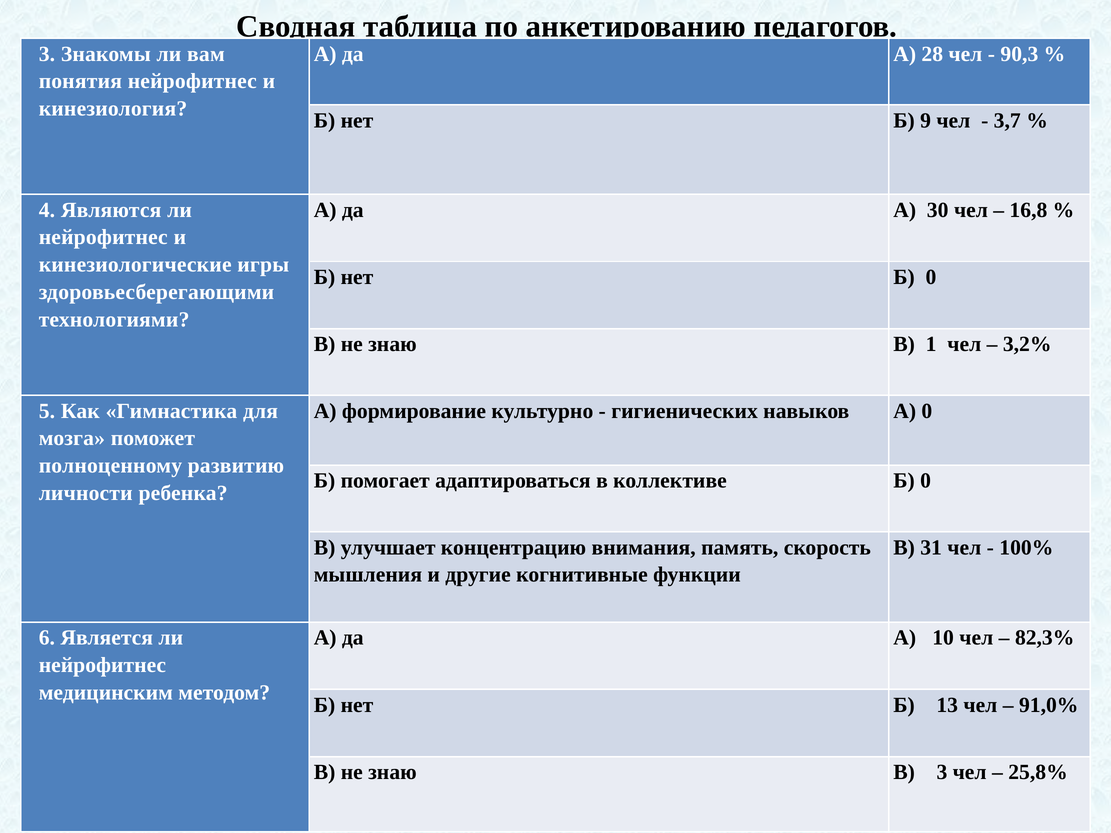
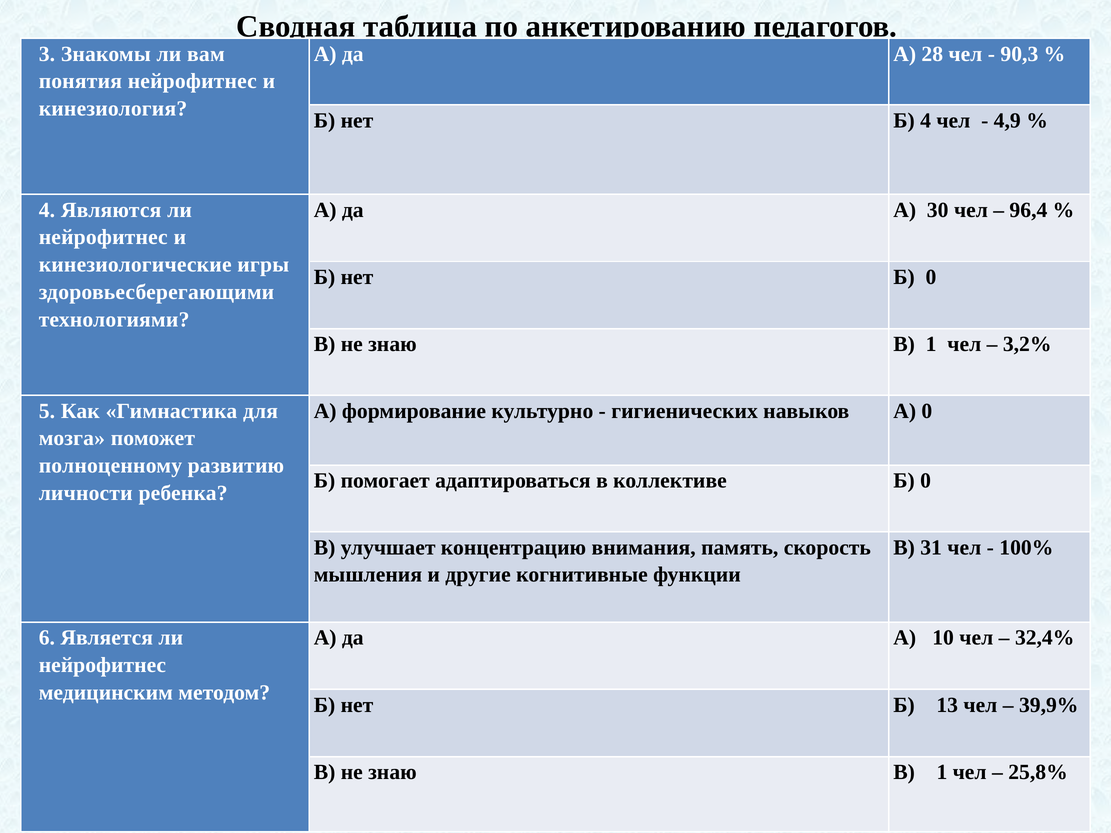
Б 9: 9 -> 4 (926, 121)
3,7: 3,7 -> 4,9 (1007, 121)
16,8: 16,8 -> 96,4 (1028, 210)
82,3%: 82,3% -> 32,4% (1045, 638)
91,0%: 91,0% -> 39,9% (1049, 705)
3: 3 -> 1 (942, 772)
